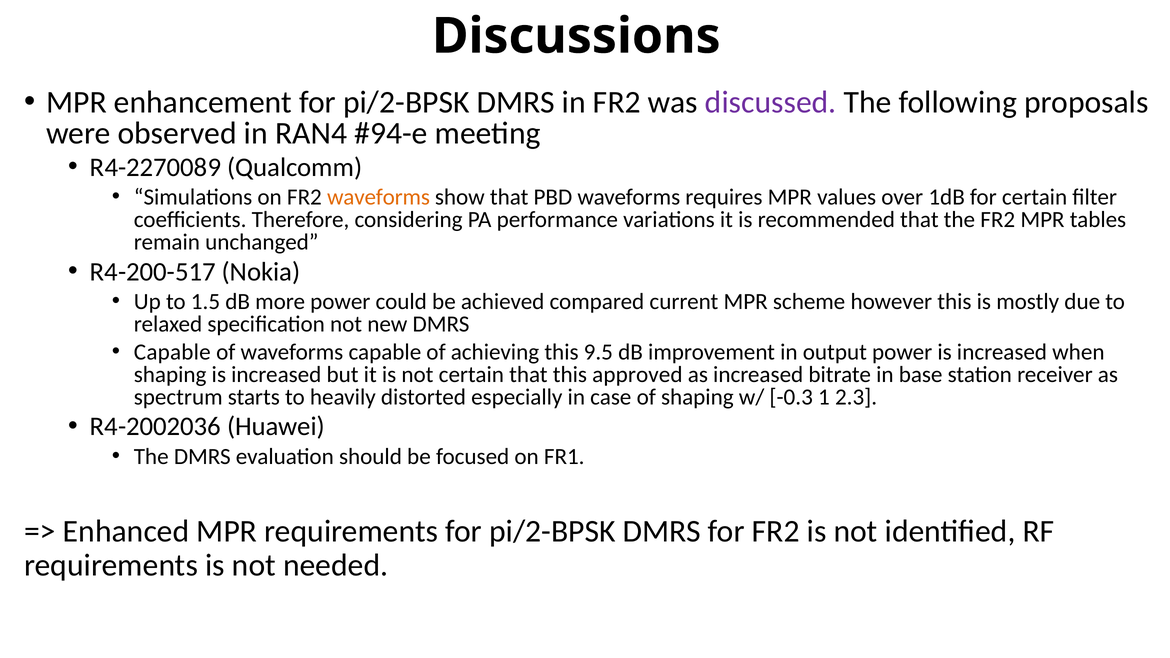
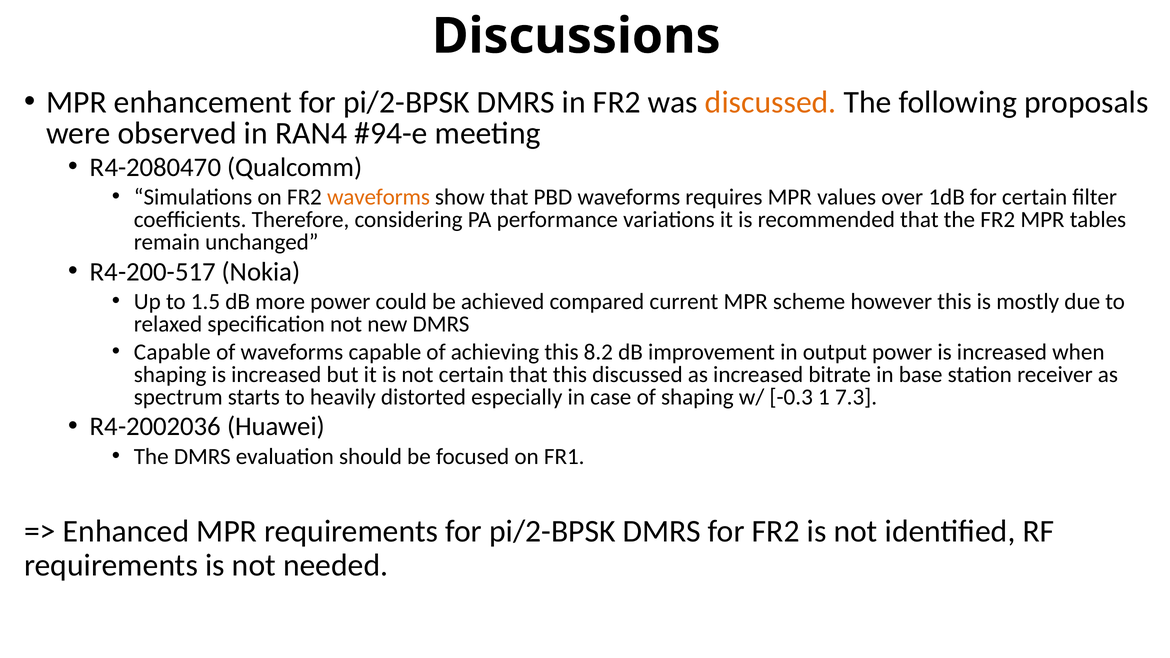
discussed colour: purple -> orange (771, 103)
R4-2270089: R4-2270089 -> R4-2080470 (156, 167)
9.5: 9.5 -> 8.2 (598, 352)
this approved: approved -> discussed (637, 375)
2.3: 2.3 -> 7.3 (856, 397)
